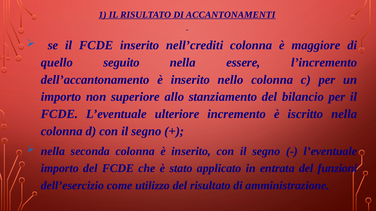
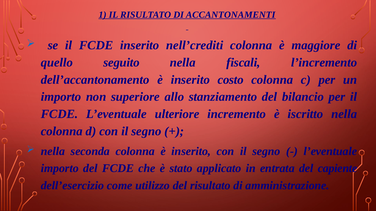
essere: essere -> fiscali (243, 63)
nello: nello -> costo (231, 80)
funzioni: funzioni -> capiente (338, 169)
